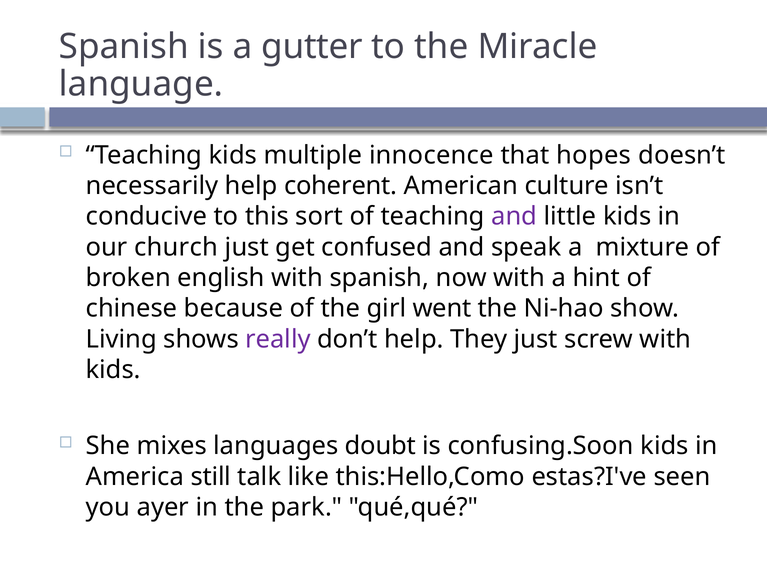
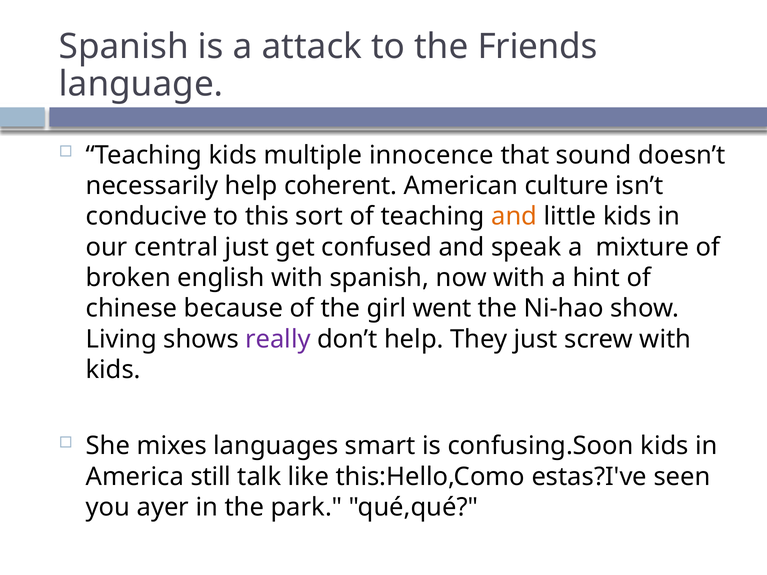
gutter: gutter -> attack (312, 46)
Miracle: Miracle -> Friends (538, 46)
hopes: hopes -> sound (594, 155)
and colour: purple -> orange (514, 216)
church: church -> central (176, 247)
doubt: doubt -> smart (380, 446)
